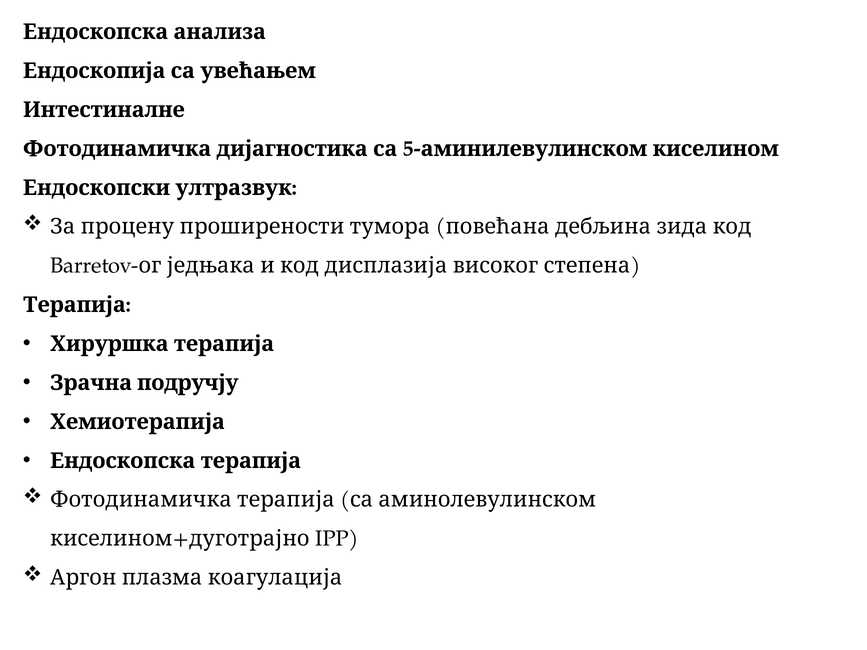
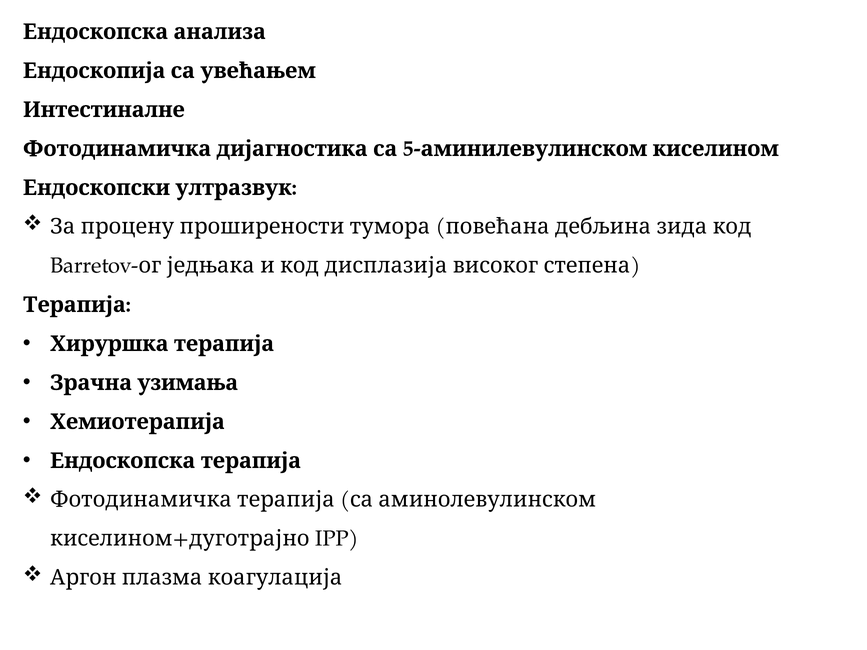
подручју: подручју -> узимања (188, 383)
